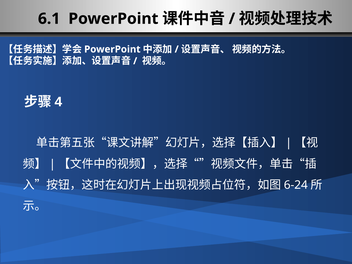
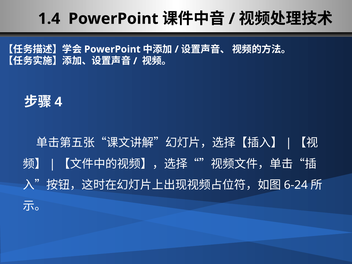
6.1: 6.1 -> 1.4 (49, 19)
